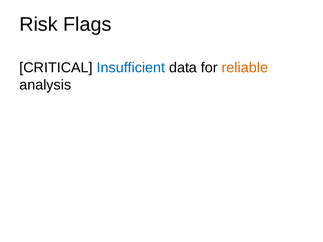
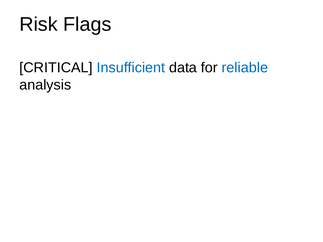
reliable colour: orange -> blue (245, 68)
